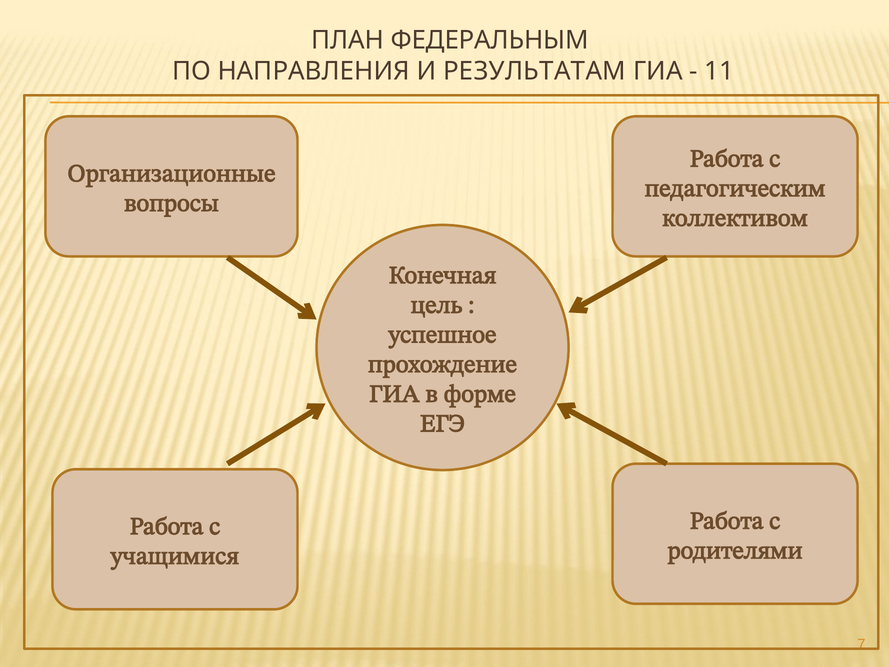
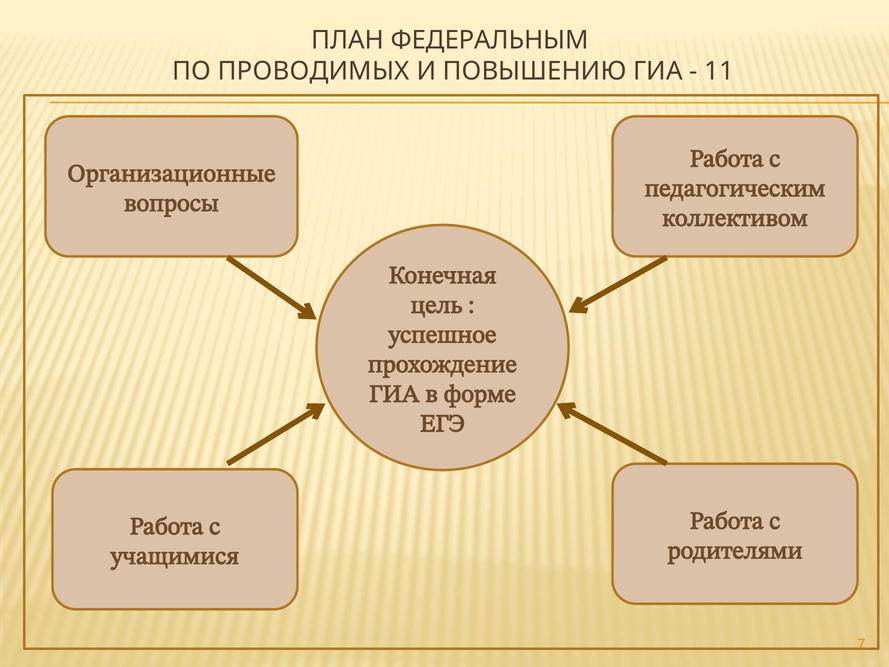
НАПРАВЛЕНИЯ: НАПРАВЛЕНИЯ -> ПРОВОДИМЫХ (314, 71)
РЕЗУЛЬТАТАМ: РЕЗУЛЬТАТАМ -> ПОВЫШЕНИЮ (535, 71)
